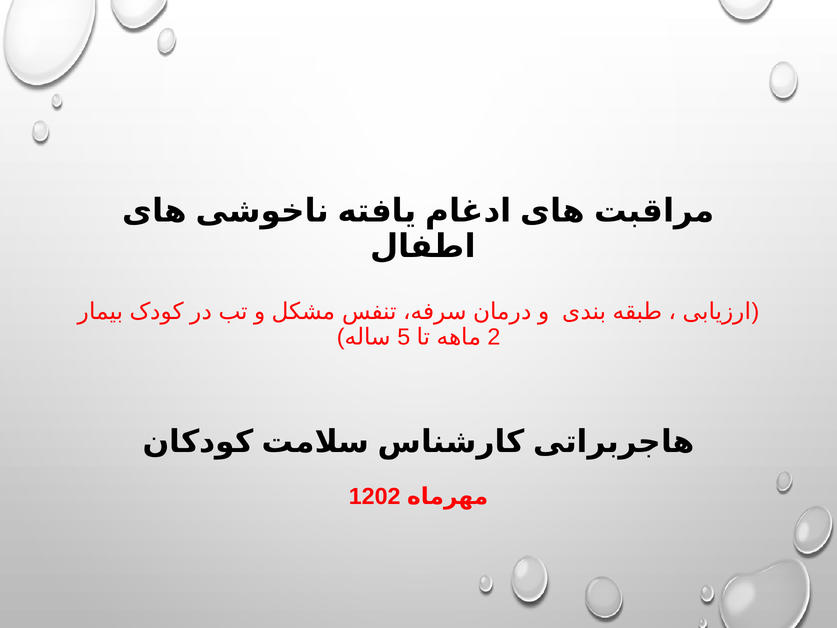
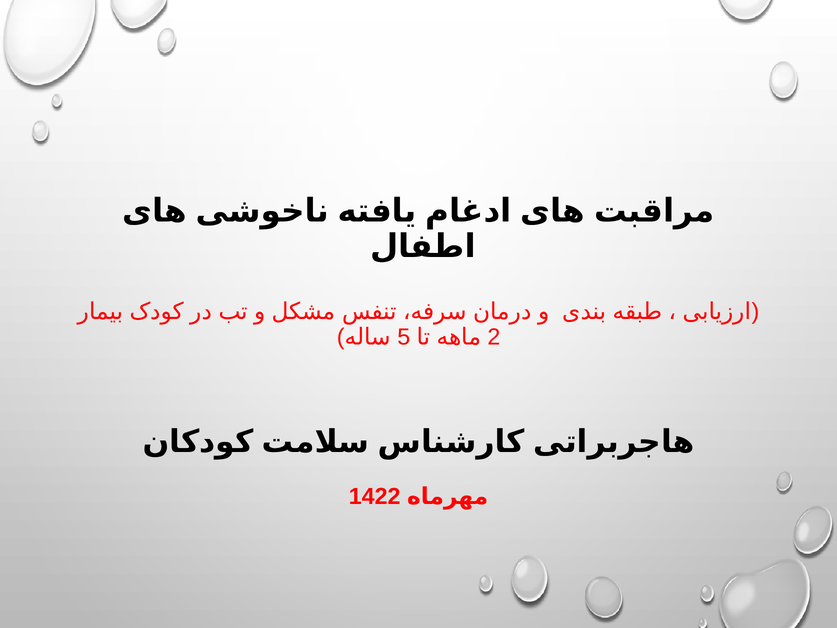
1202: 1202 -> 1422 (375, 496)
